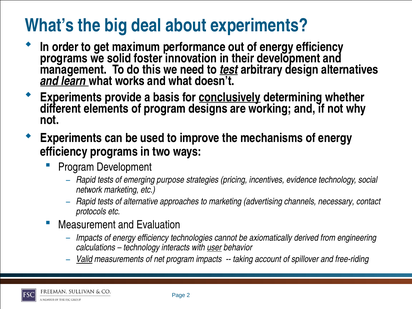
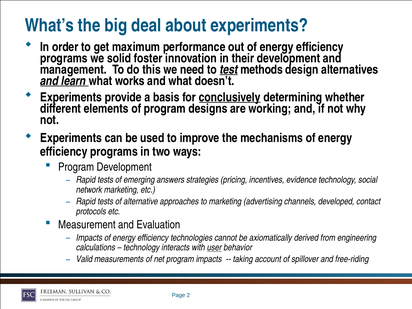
arbitrary: arbitrary -> methods (262, 70)
purpose: purpose -> answers (171, 180)
necessary: necessary -> developed (336, 201)
Valid underline: present -> none (84, 259)
